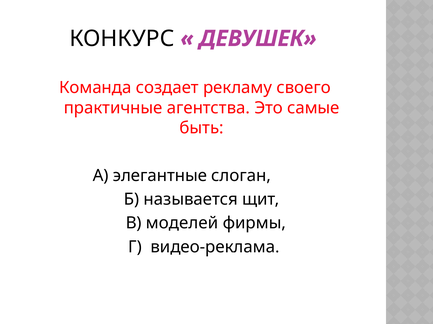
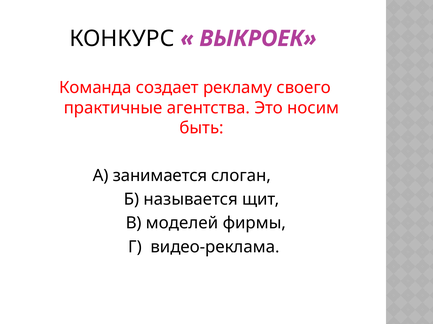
ДЕВУШЕК: ДЕВУШЕК -> ВЫКРОЕК (258, 39)
самые: самые -> носим (313, 108)
элегантные: элегантные -> занимается (160, 176)
